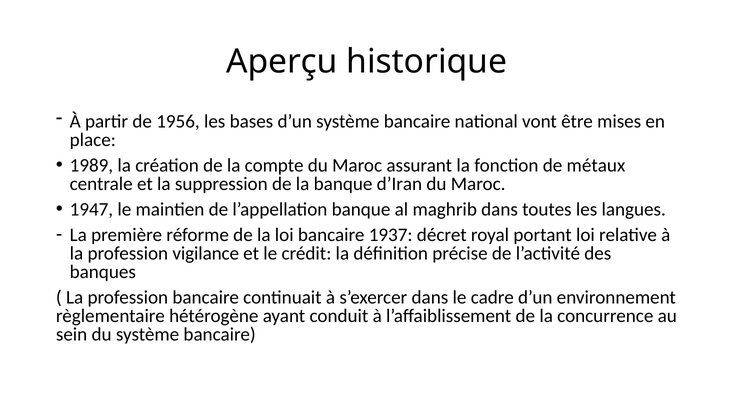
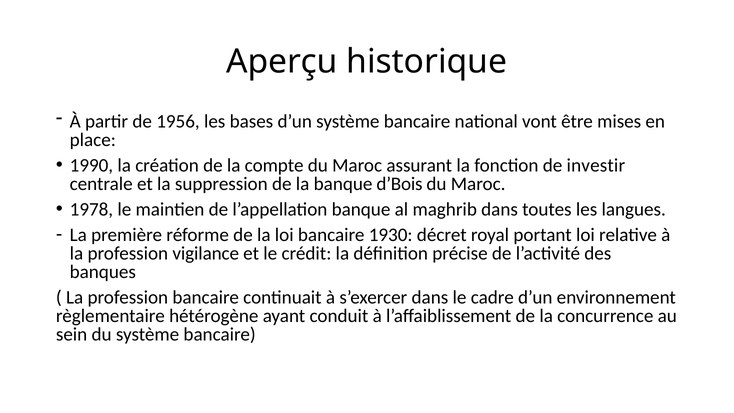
1989: 1989 -> 1990 (91, 165)
métaux: métaux -> investir (596, 165)
d’Iran: d’Iran -> d’Bois (400, 184)
1947: 1947 -> 1978 (91, 209)
1937: 1937 -> 1930 (391, 235)
